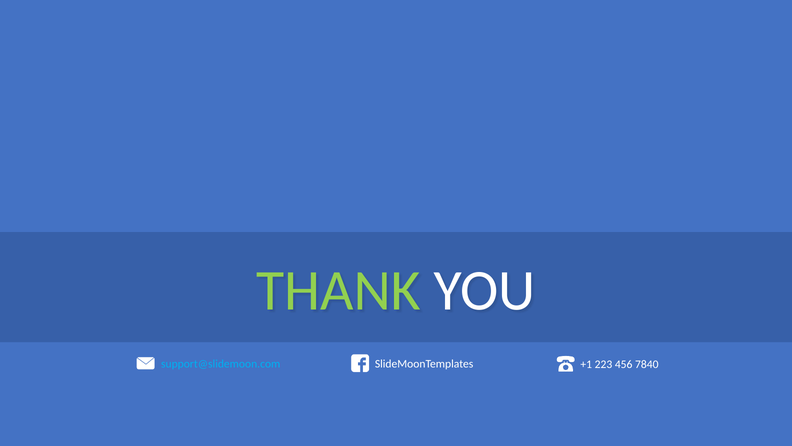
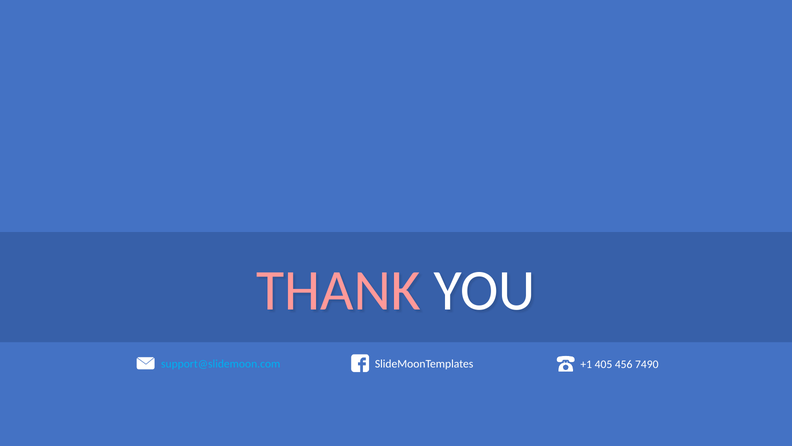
THANK colour: light green -> pink (339, 290)
223: 223 -> 405 (603, 364)
7840: 7840 -> 7490 (647, 364)
